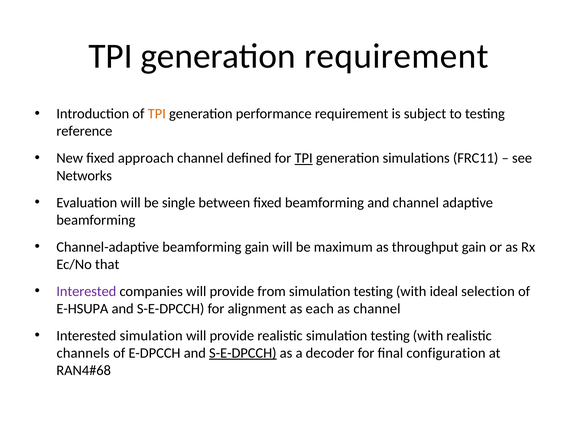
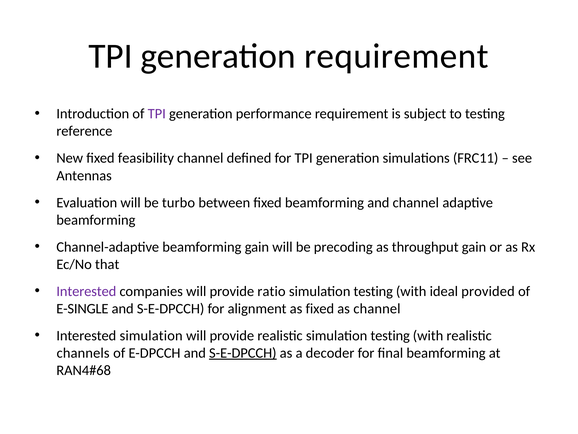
TPI colour: orange -> purple (157, 114)
approach: approach -> feasibility (146, 158)
TPI underline: present -> none (304, 158)
Networks: Networks -> Antennas (84, 175)
single: single -> turbo (179, 202)
maximum: maximum -> precoding (343, 247)
from: from -> ratio (271, 291)
selection: selection -> provided (488, 291)
E-HSUPA: E-HSUPA -> E-SINGLE (82, 308)
as each: each -> fixed (320, 308)
final configuration: configuration -> beamforming (446, 353)
